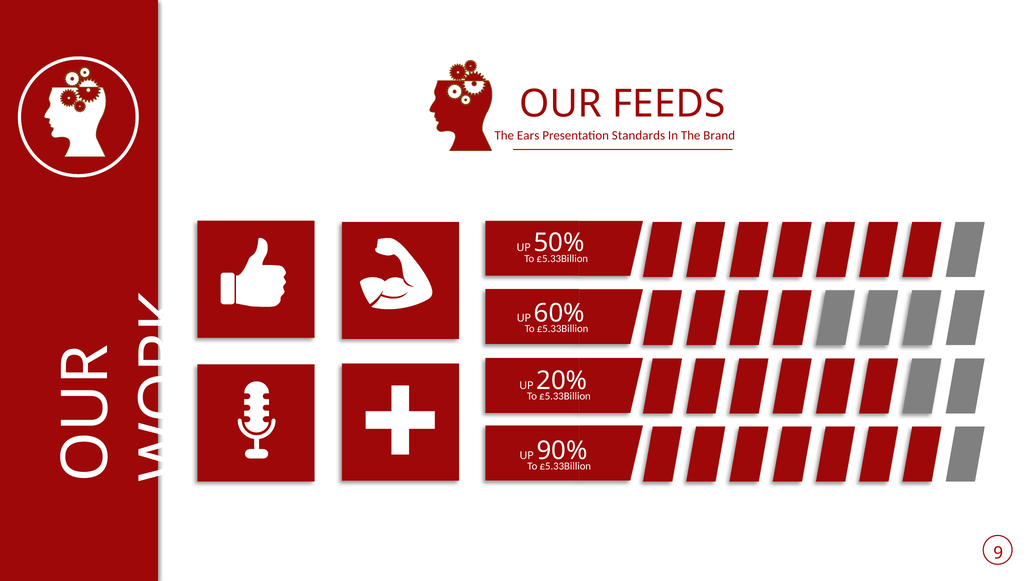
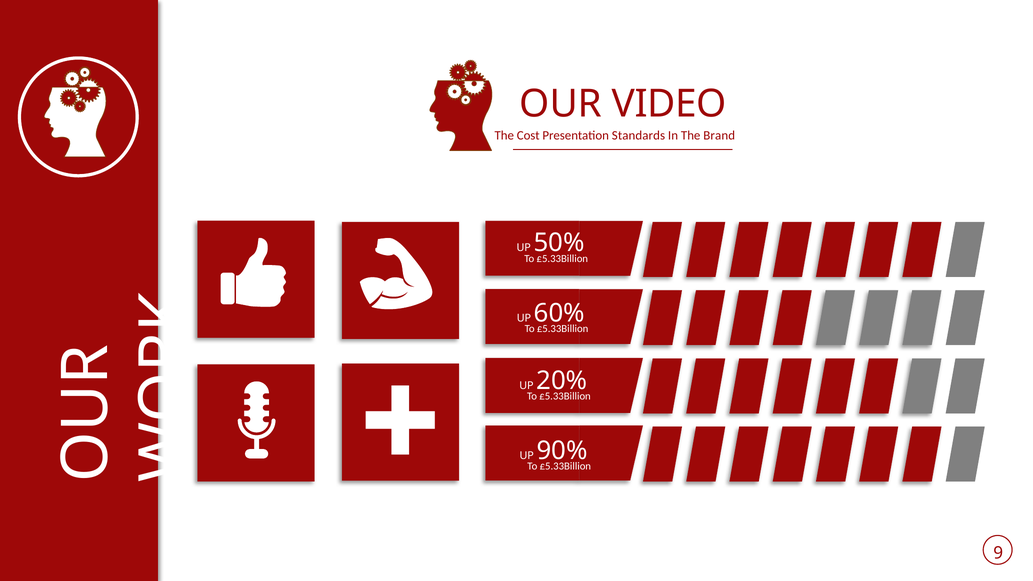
FEEDS: FEEDS -> VIDEO (669, 104)
Ears: Ears -> Cost (528, 135)
